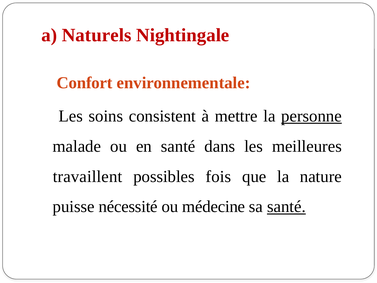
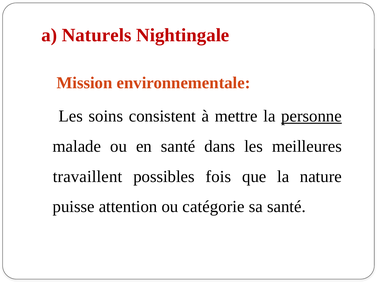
Confort: Confort -> Mission (85, 83)
nécessité: nécessité -> attention (128, 207)
médecine: médecine -> catégorie (214, 207)
santé underline: present -> none (286, 207)
